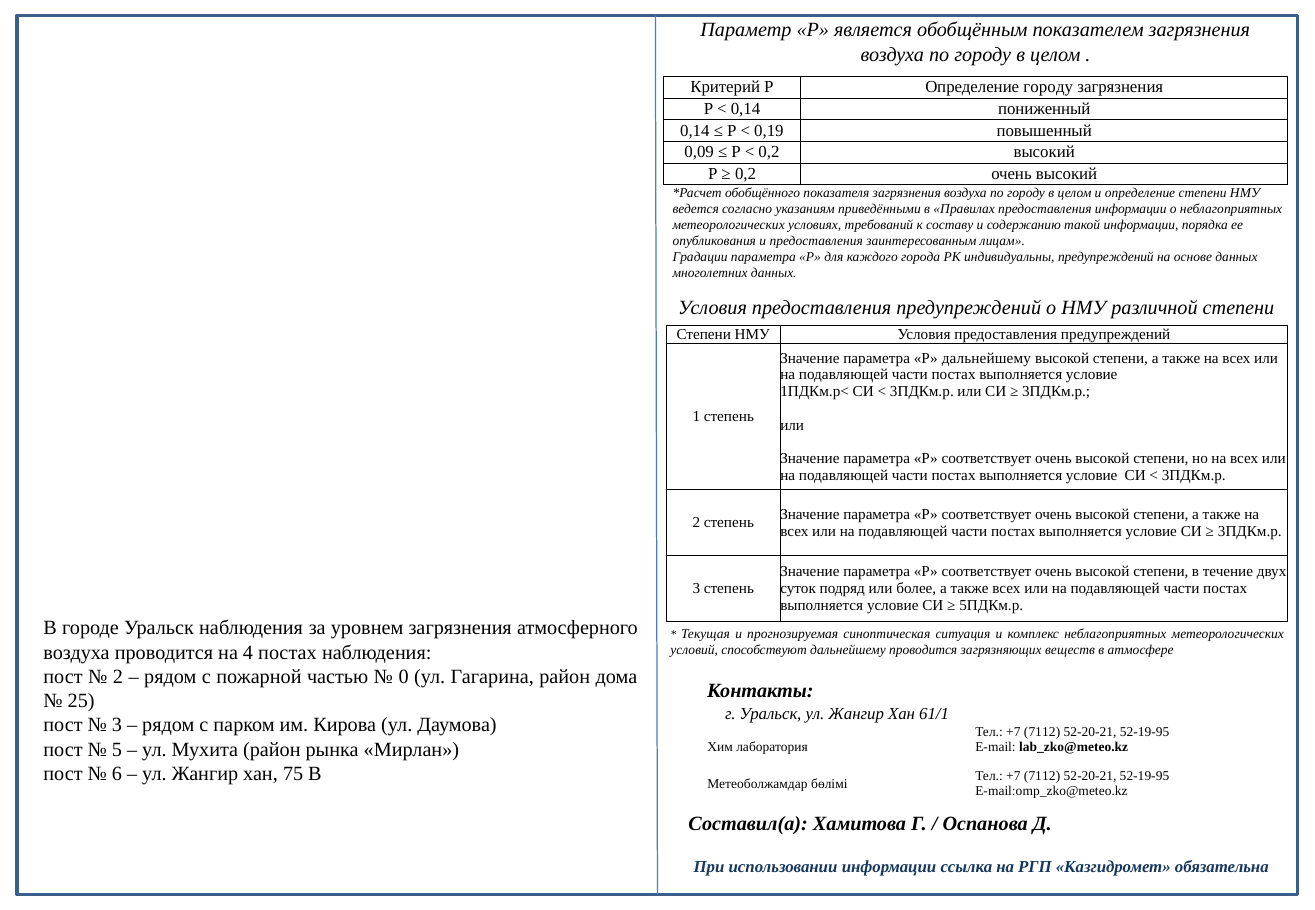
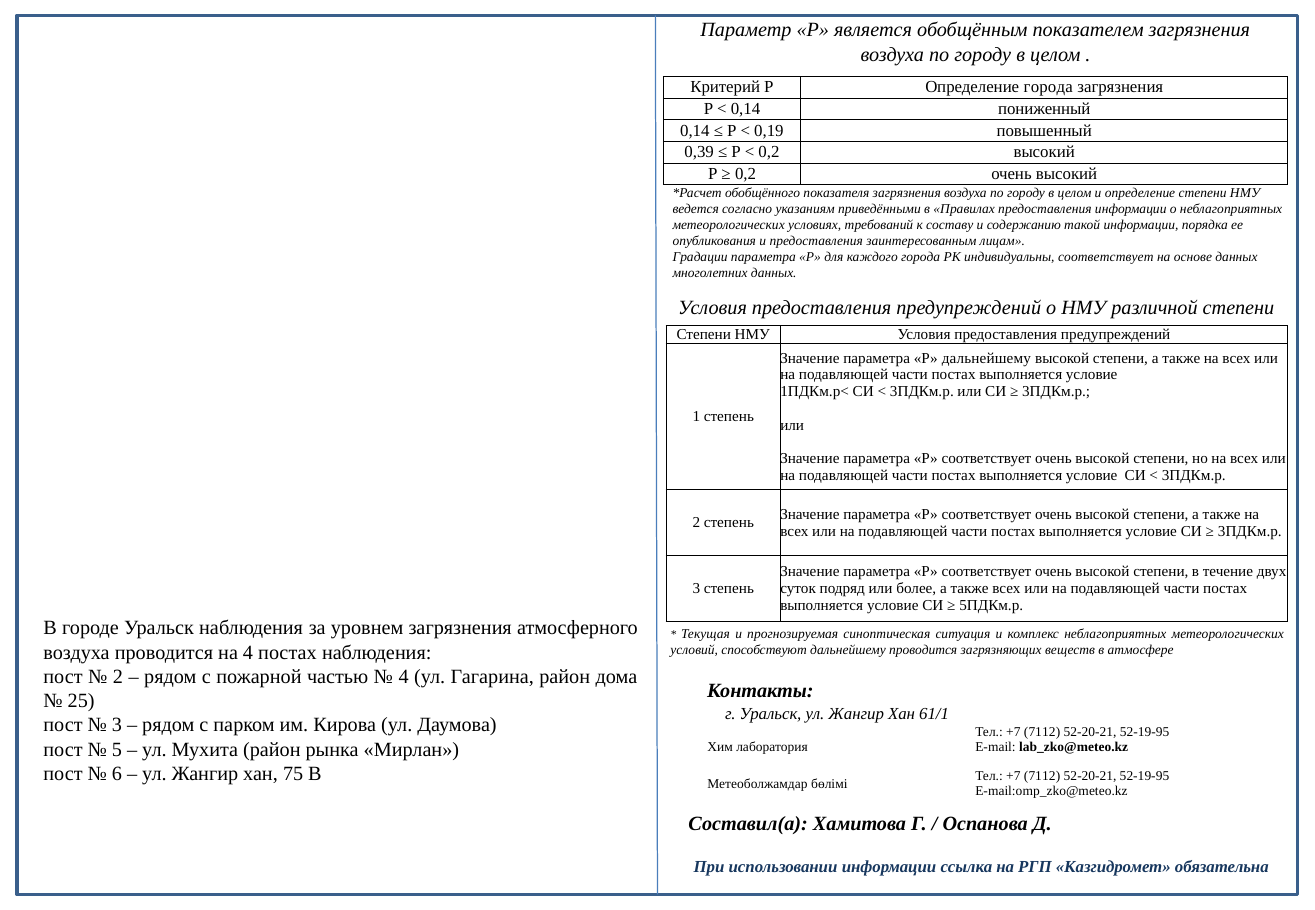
Определение городу: городу -> города (1048, 87)
0,09: 0,09 -> 0,39 (699, 152)
индивидуальны предупреждений: предупреждений -> соответствует (1106, 257)
0: 0 -> 4 (404, 677)
